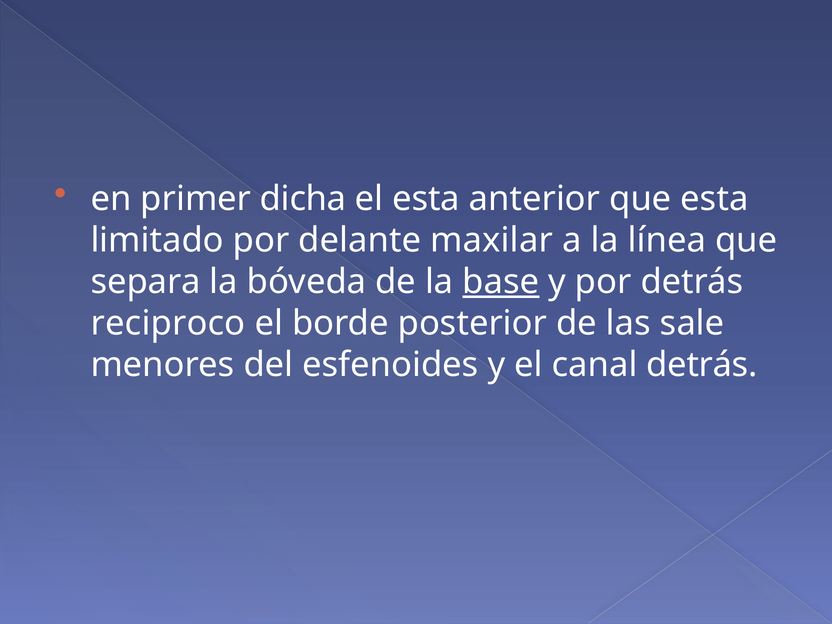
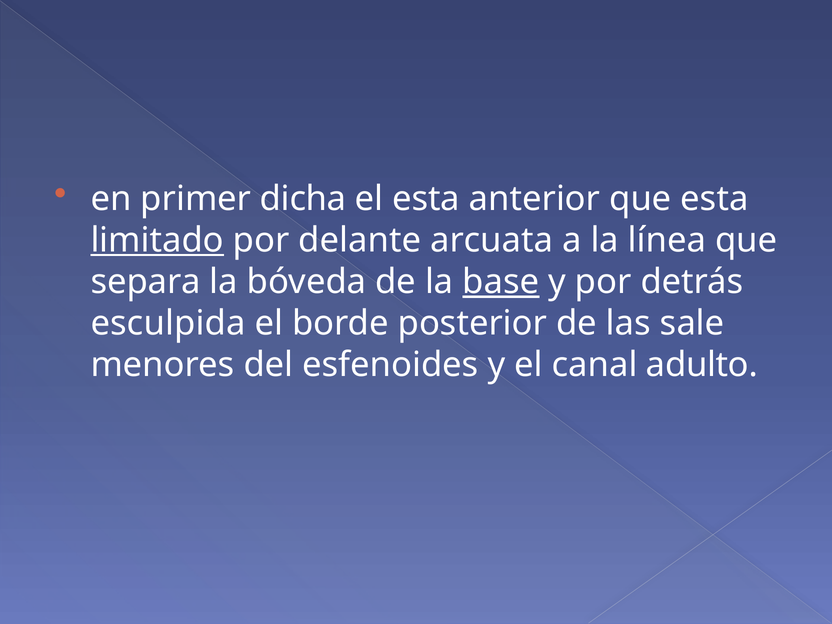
limitado underline: none -> present (157, 240)
maxilar: maxilar -> arcuata (492, 240)
reciproco: reciproco -> esculpida (168, 323)
canal detrás: detrás -> adulto (702, 365)
